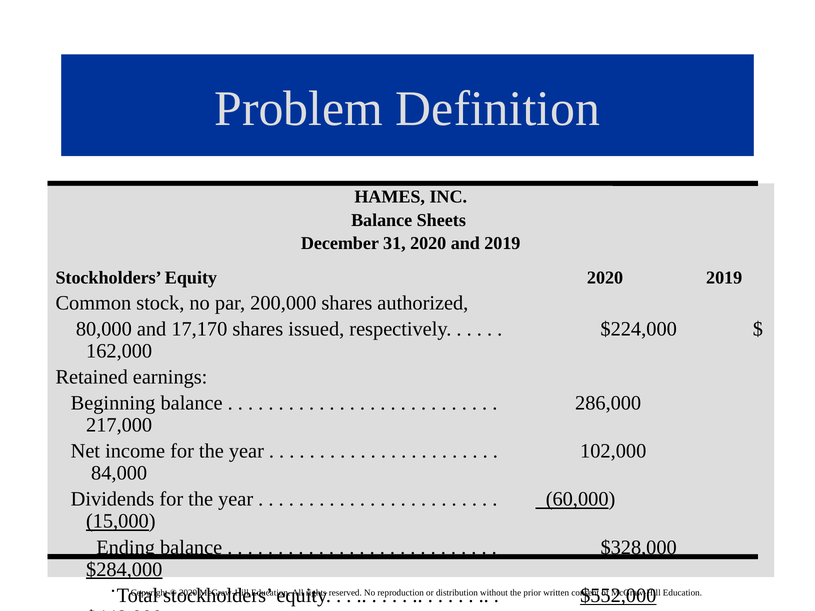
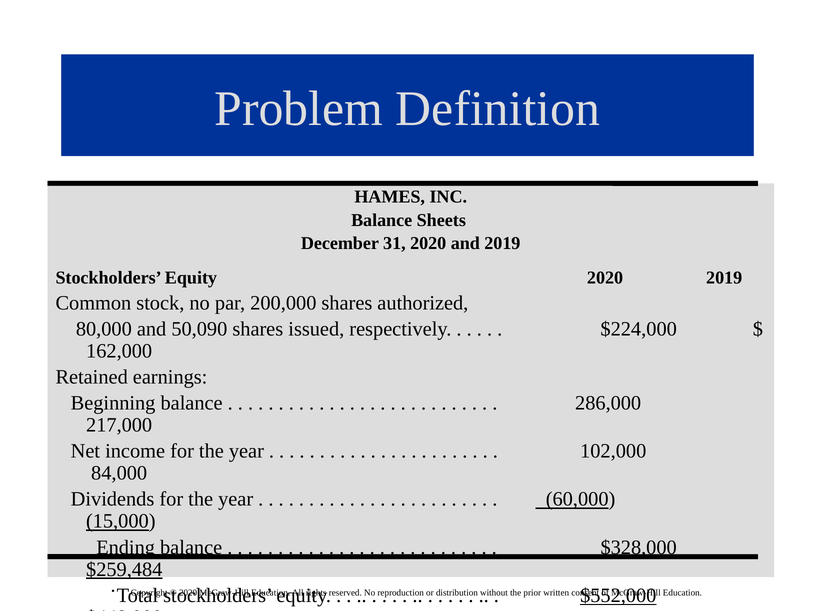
17,170: 17,170 -> 50,090 (199, 329)
$284,000: $284,000 -> $259,484 (124, 570)
